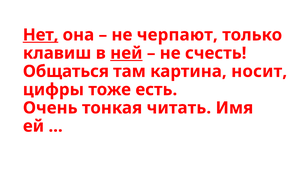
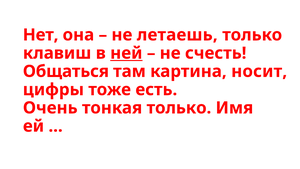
Нет underline: present -> none (41, 35)
черпают: черпают -> летаешь (177, 35)
тонкая читать: читать -> только (179, 108)
